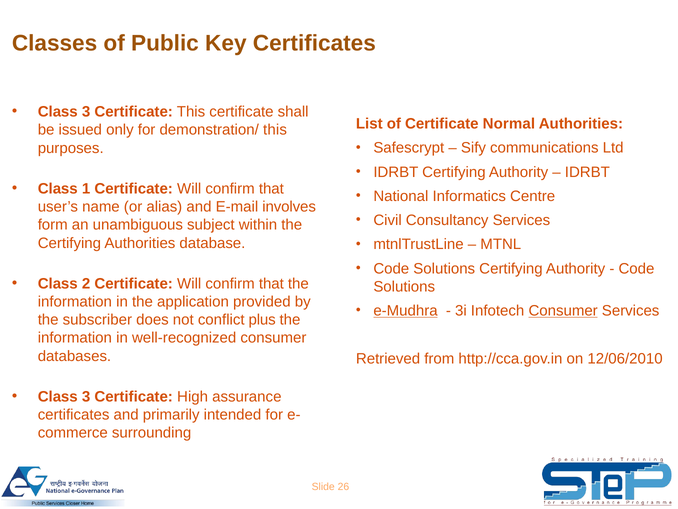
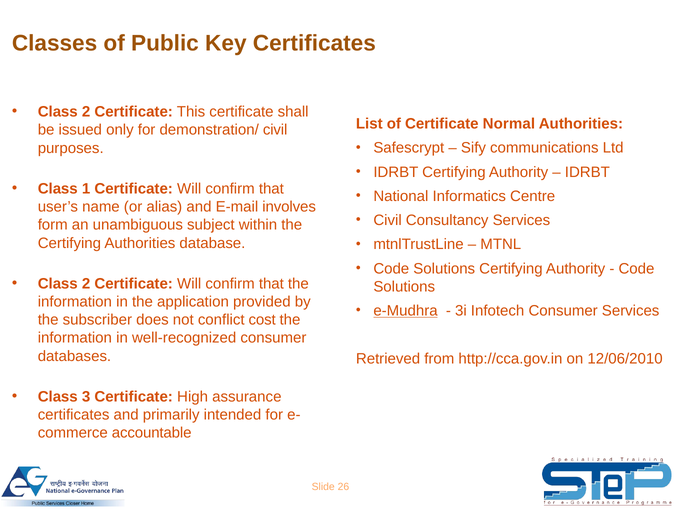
3: 3 -> 2 (86, 112)
demonstration/ this: this -> civil (275, 130)
Consumer underline: present -> none (563, 310)
plus: plus -> cost (262, 320)
surrounding: surrounding -> accountable (152, 433)
